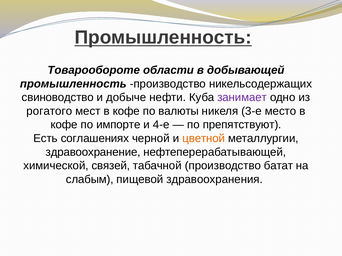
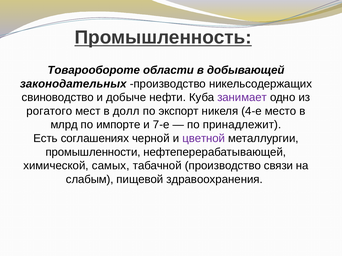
промышленность: промышленность -> законодательных (73, 84)
мест в кофе: кофе -> долл (126, 111)
валюты: валюты -> экспорт (179, 111)
3-е: 3-е -> 4-е (252, 111)
кофе: кофе -> млрд (64, 125)
4-е: 4-е -> 7-е (161, 125)
препятствуют: препятствуют -> принадлежит (242, 125)
цветной colour: orange -> purple (204, 139)
здравоохранение: здравоохранение -> промышленности (93, 152)
связей: связей -> самых (111, 166)
батат: батат -> связи (278, 166)
